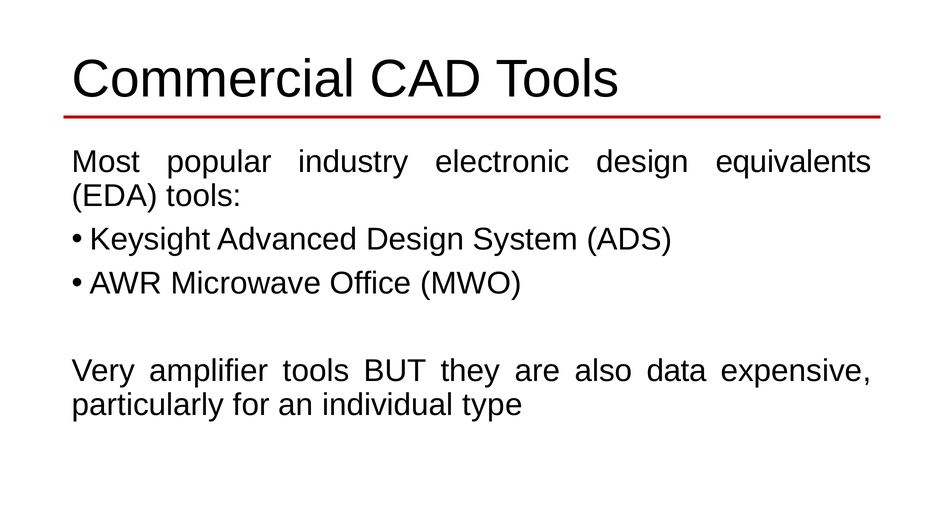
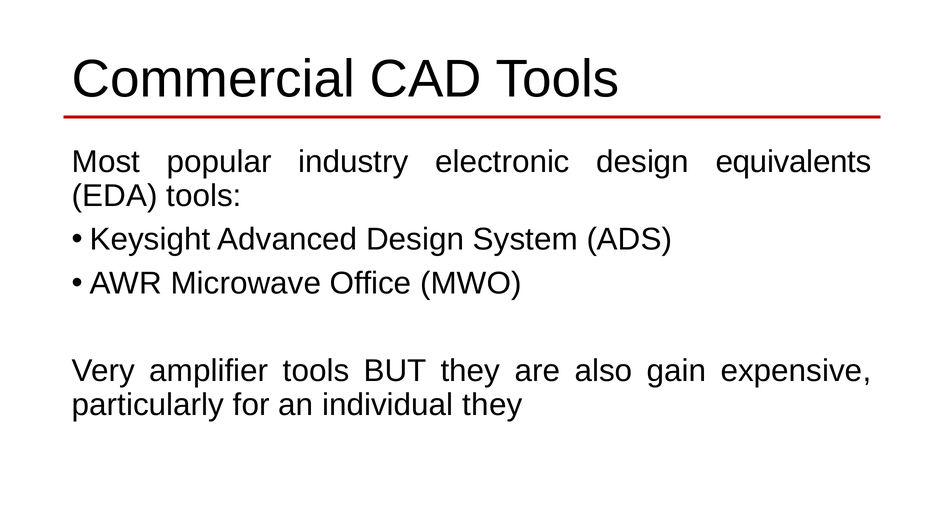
data: data -> gain (677, 371)
individual type: type -> they (492, 405)
